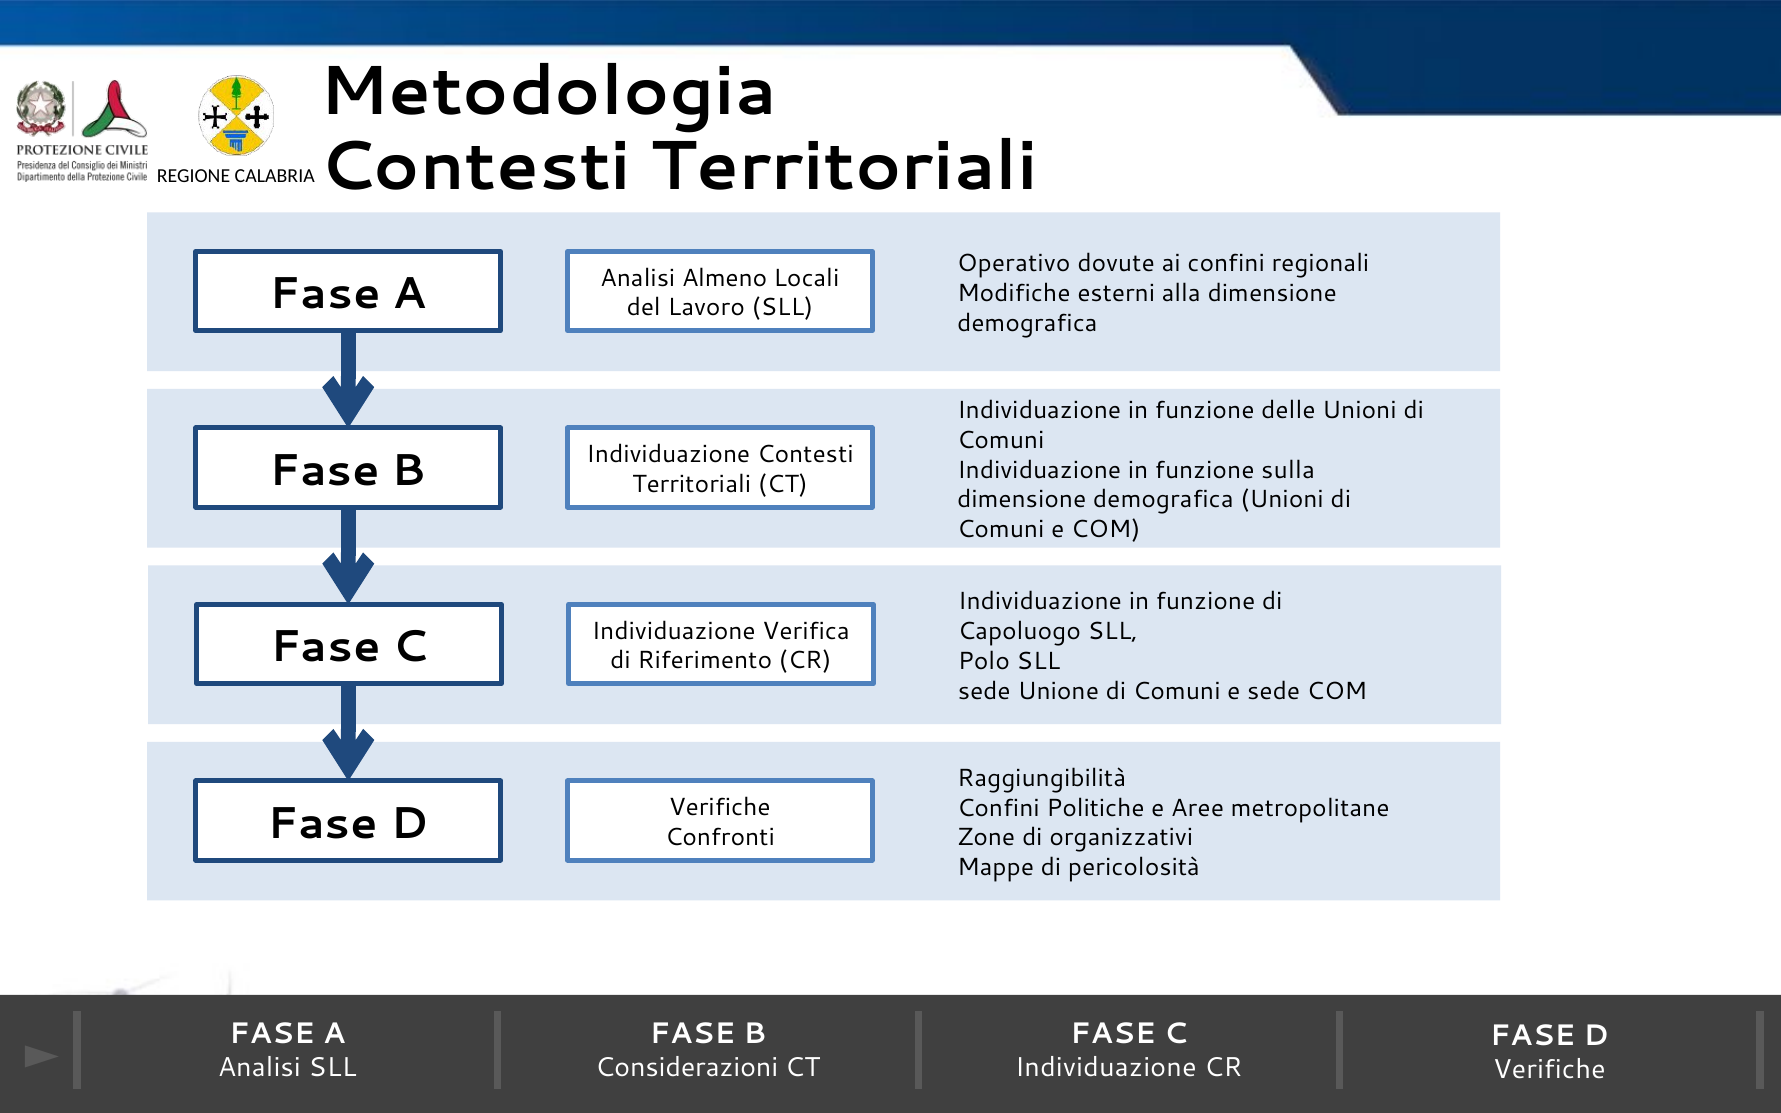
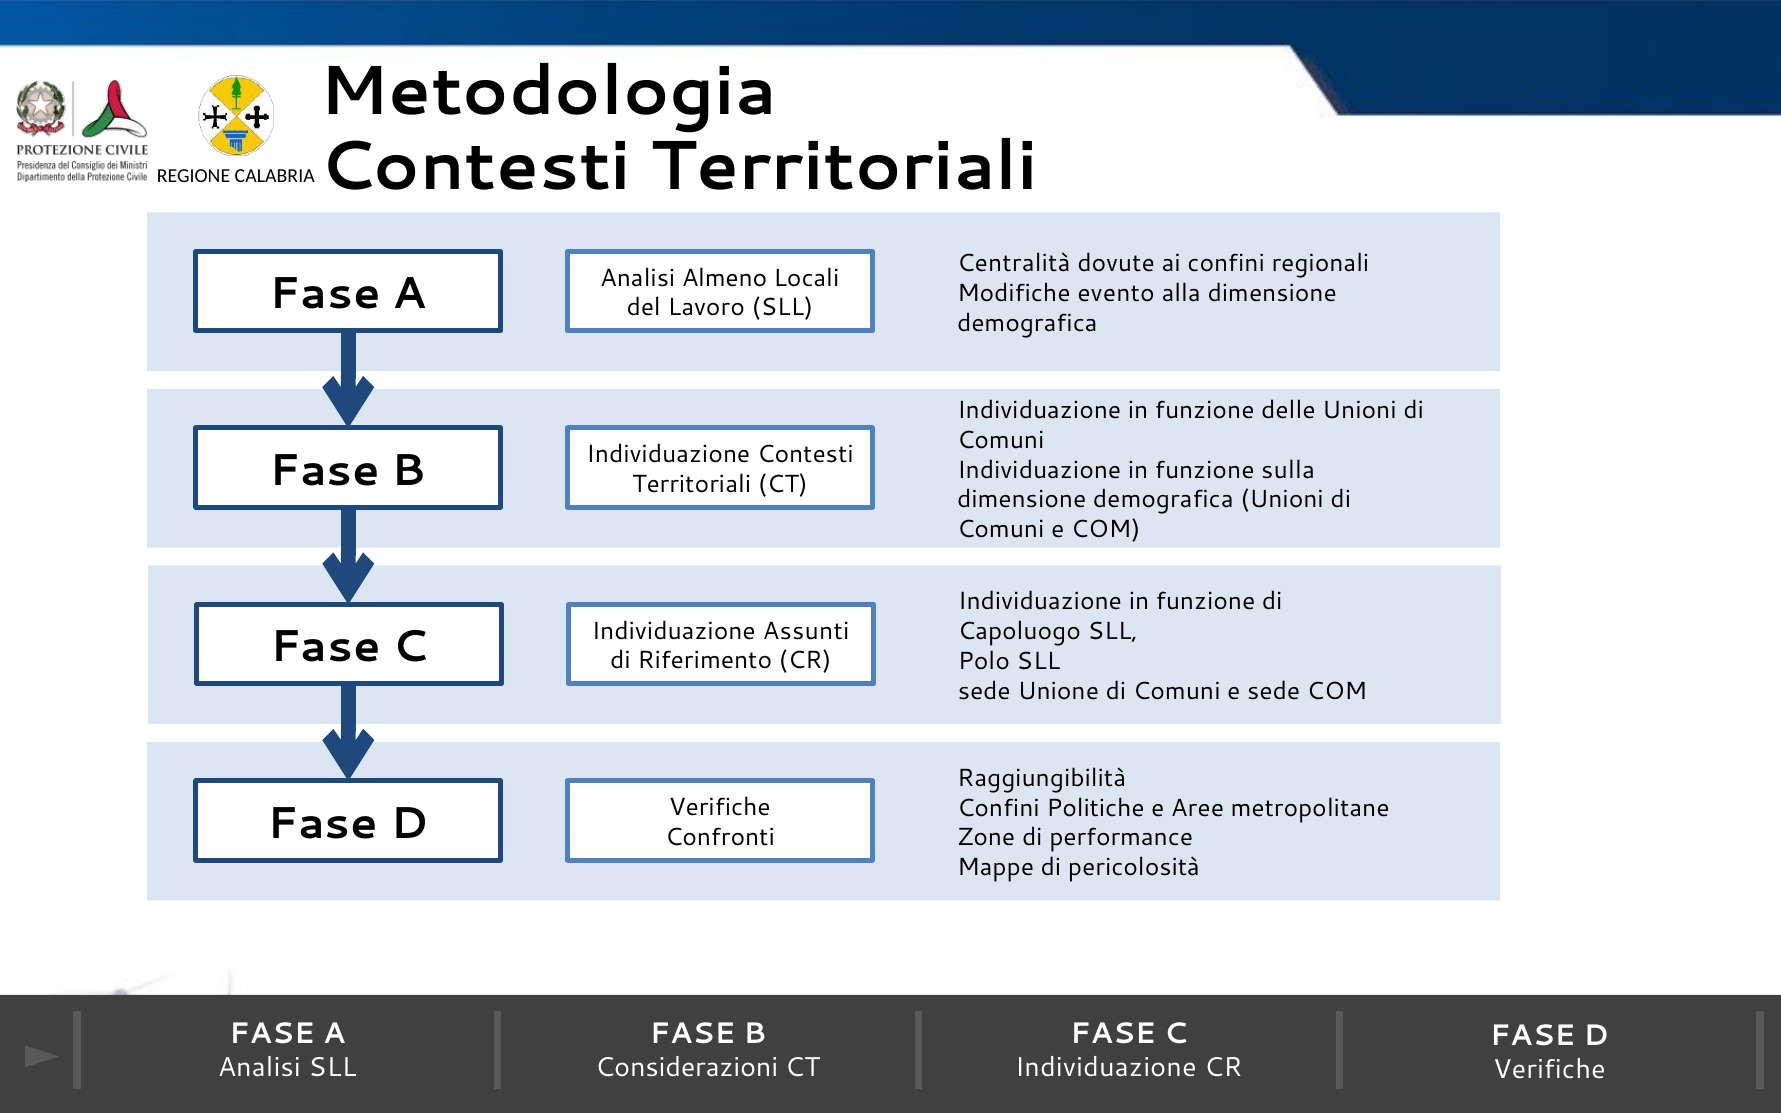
Operativo: Operativo -> Centralità (1014, 264)
esterni: esterni -> evento (1116, 293)
Verifica: Verifica -> Assunti (806, 631)
organizzativi: organizzativi -> performance (1121, 838)
